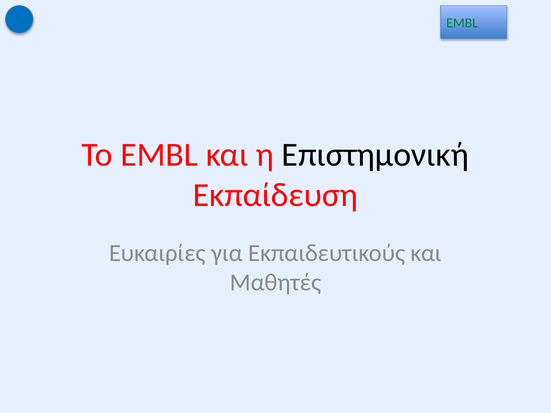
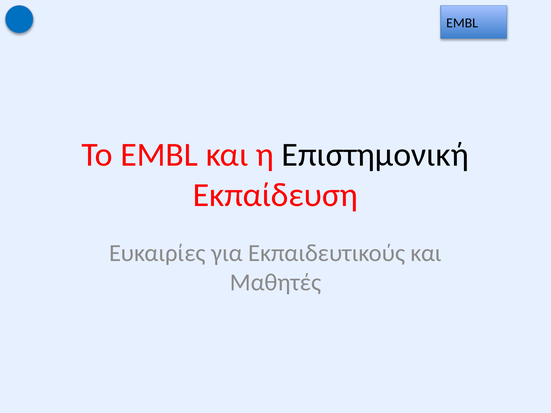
EMBL colour: green -> black (462, 23)
